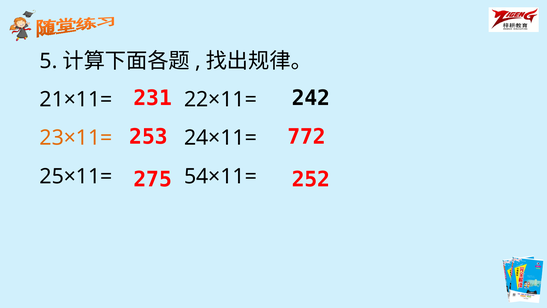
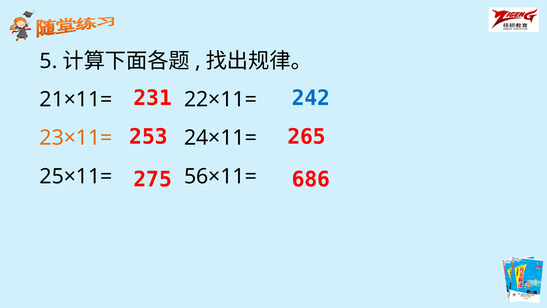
242 colour: black -> blue (311, 98)
772: 772 -> 265 (307, 137)
252: 252 -> 686 (311, 179)
54×11=: 54×11= -> 56×11= (220, 176)
